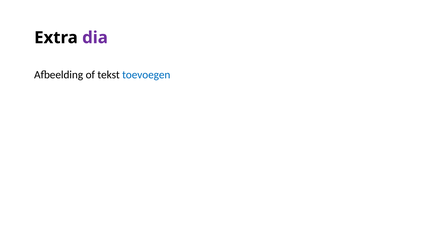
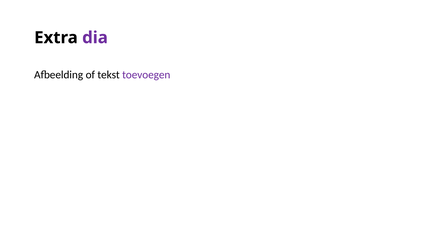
toevoegen colour: blue -> purple (146, 75)
